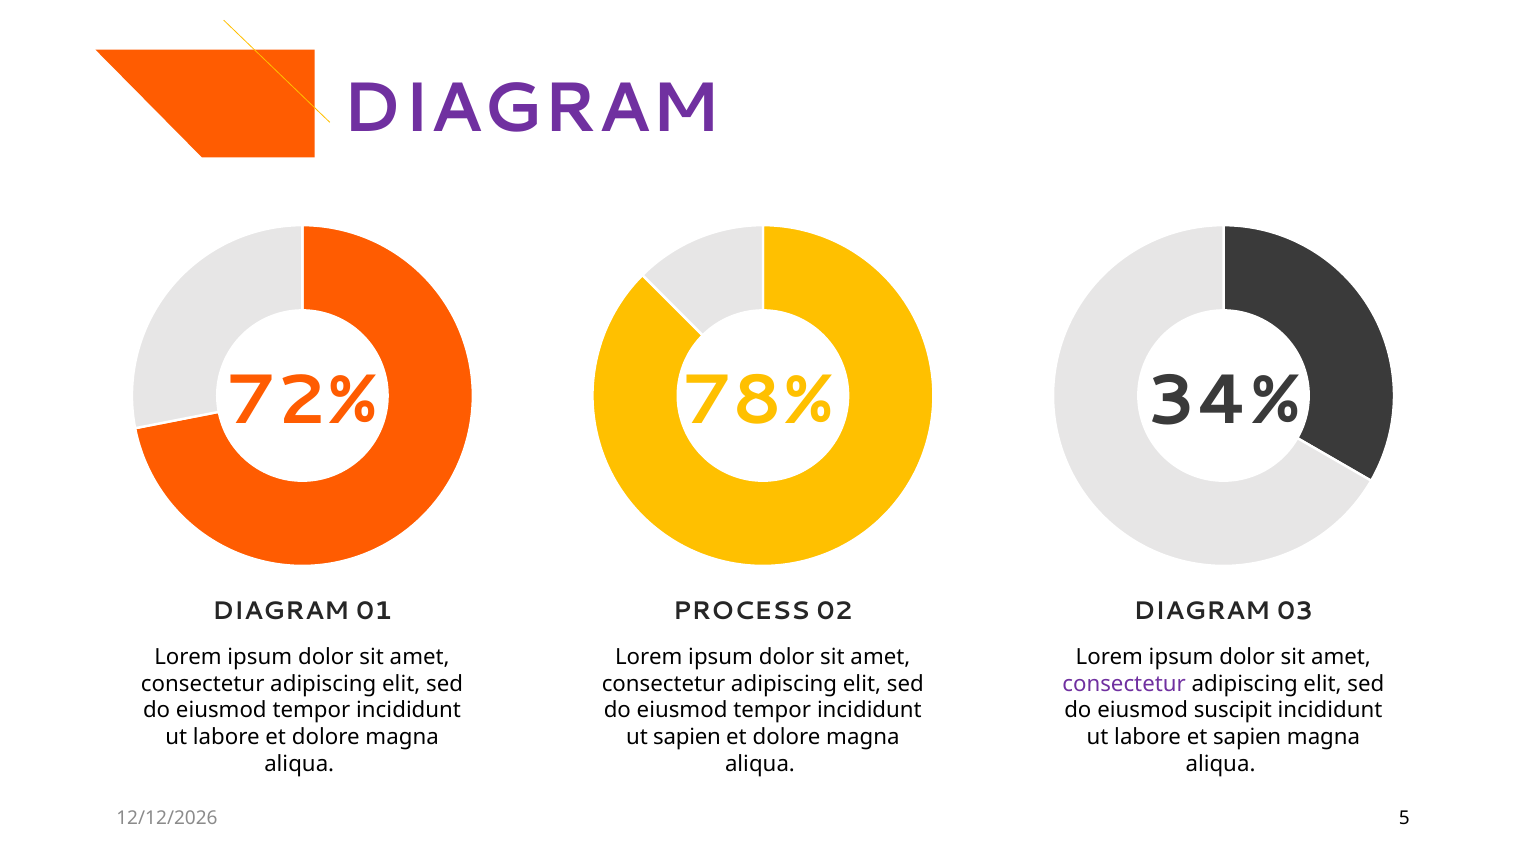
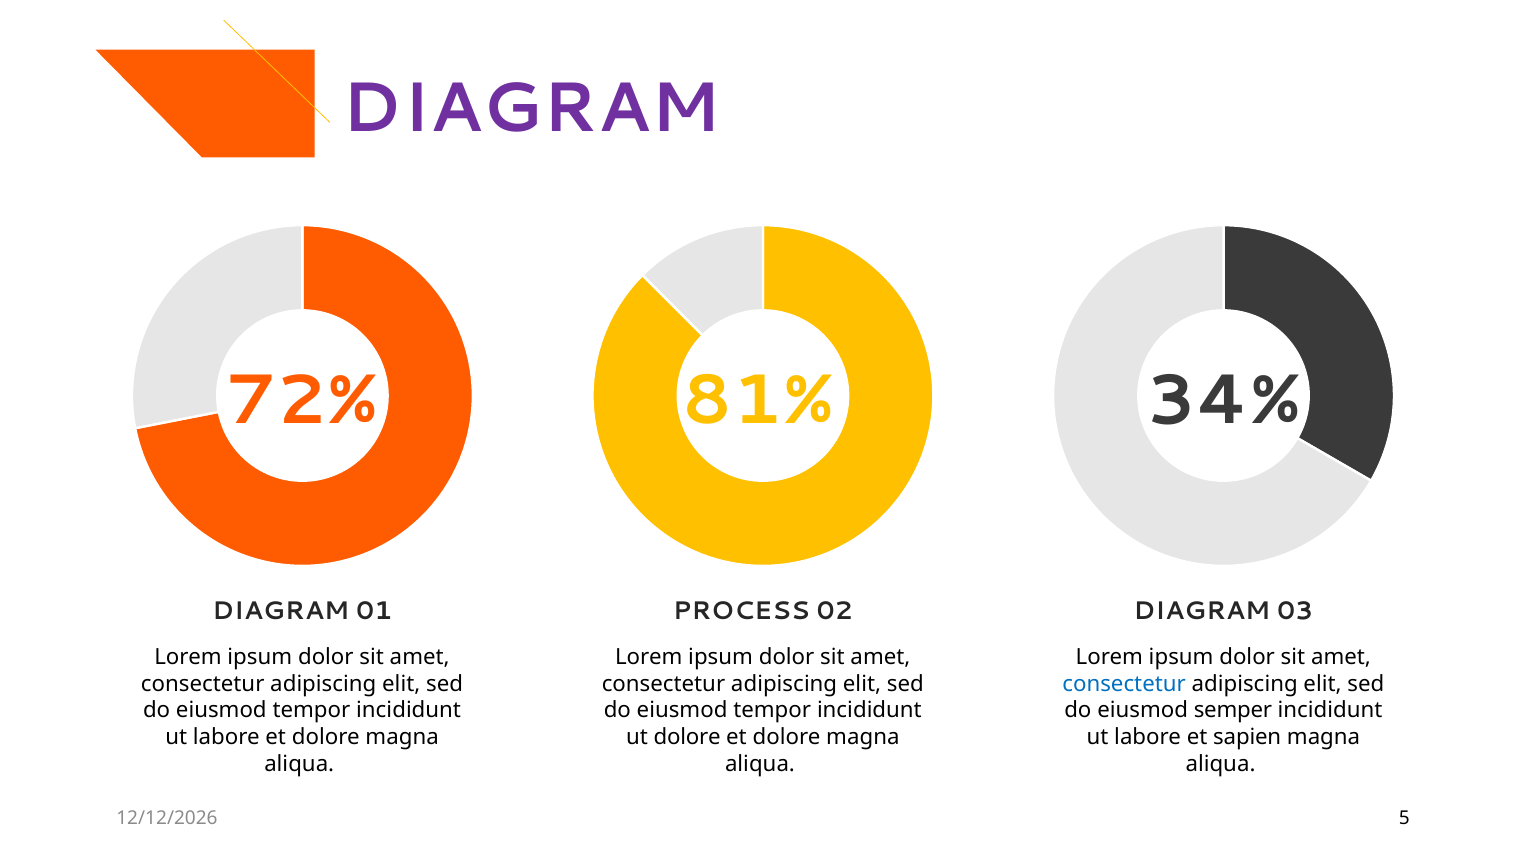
78%: 78% -> 81% (758, 401)
consectetur colour: purple -> blue (1124, 684)
suscipit: suscipit -> semper (1233, 711)
ut sapien: sapien -> dolore (687, 738)
